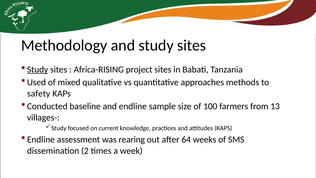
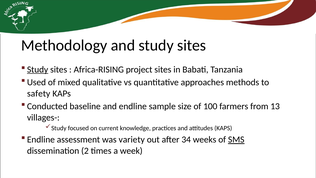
rearing: rearing -> variety (132, 139)
64: 64 -> 34 (186, 139)
SMS underline: none -> present (236, 139)
